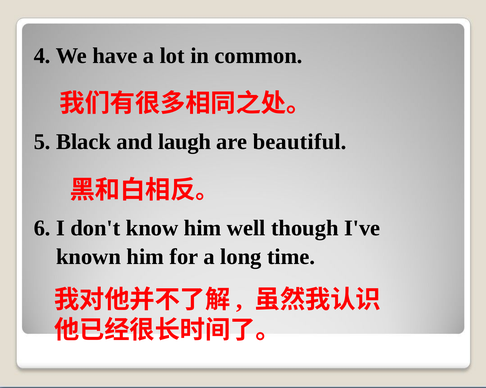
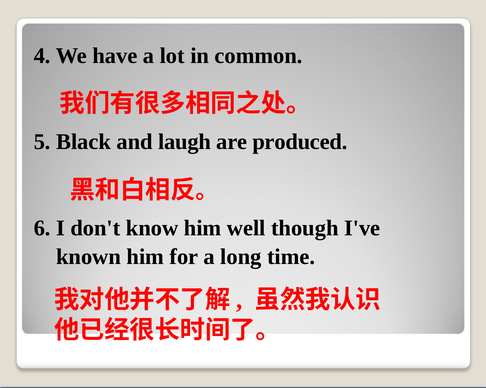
beautiful: beautiful -> produced (300, 142)
